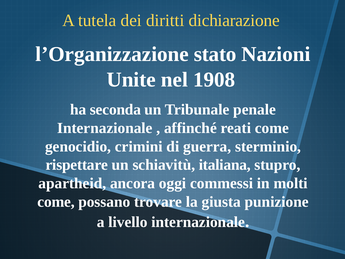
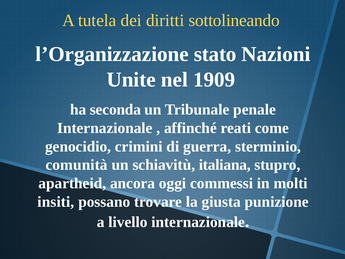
dichiarazione: dichiarazione -> sottolineando (234, 20)
1908: 1908 -> 1909 (214, 79)
rispettare: rispettare -> comunità (77, 165)
come: come -> insiti (56, 202)
